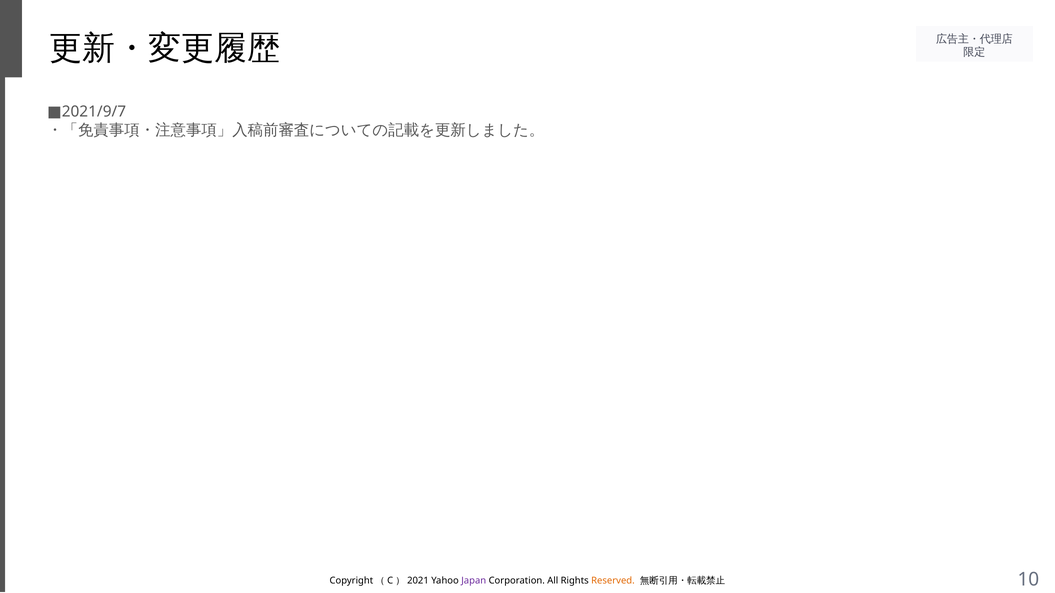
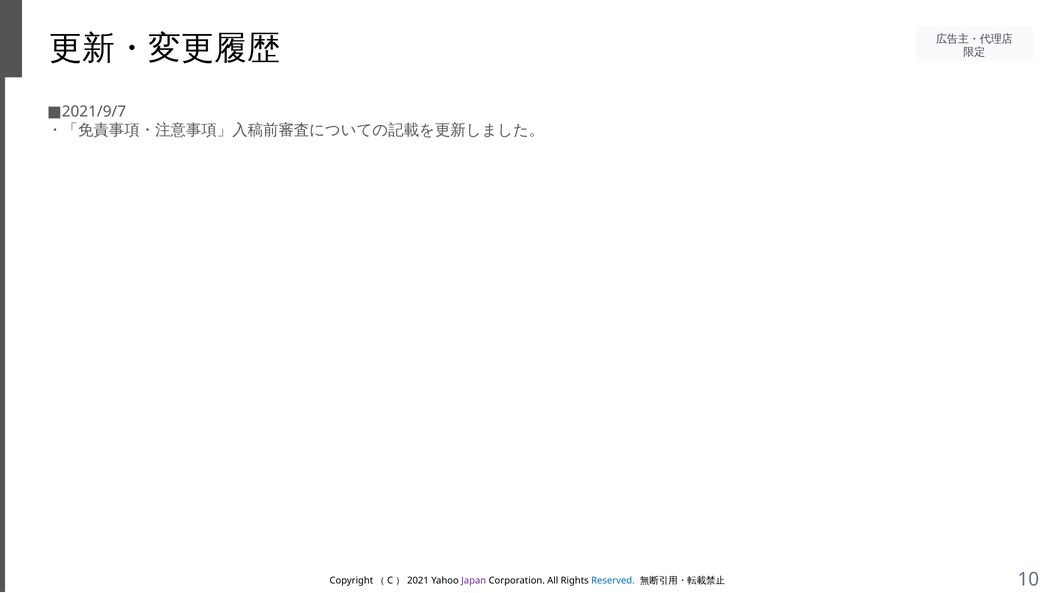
Reserved colour: orange -> blue (613, 581)
